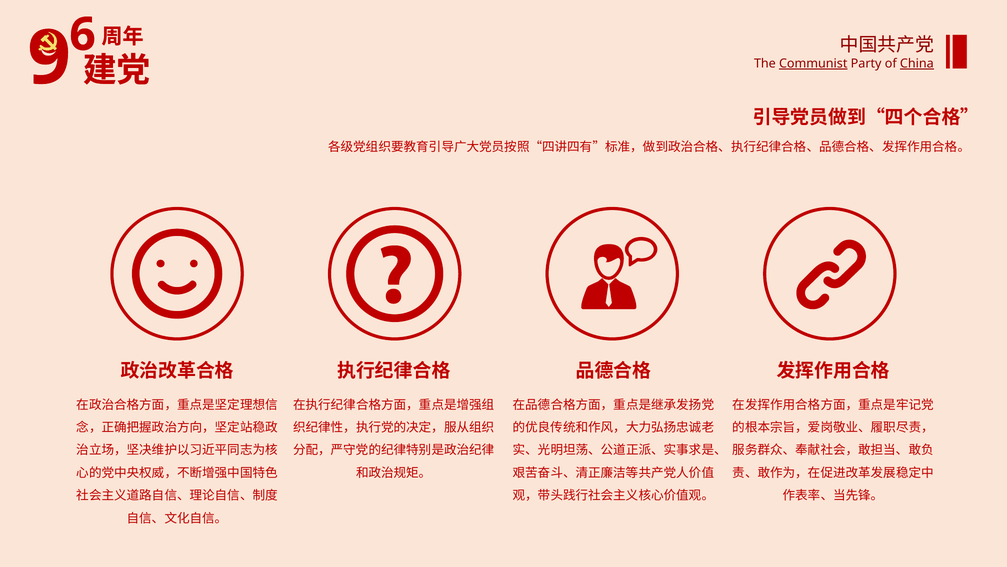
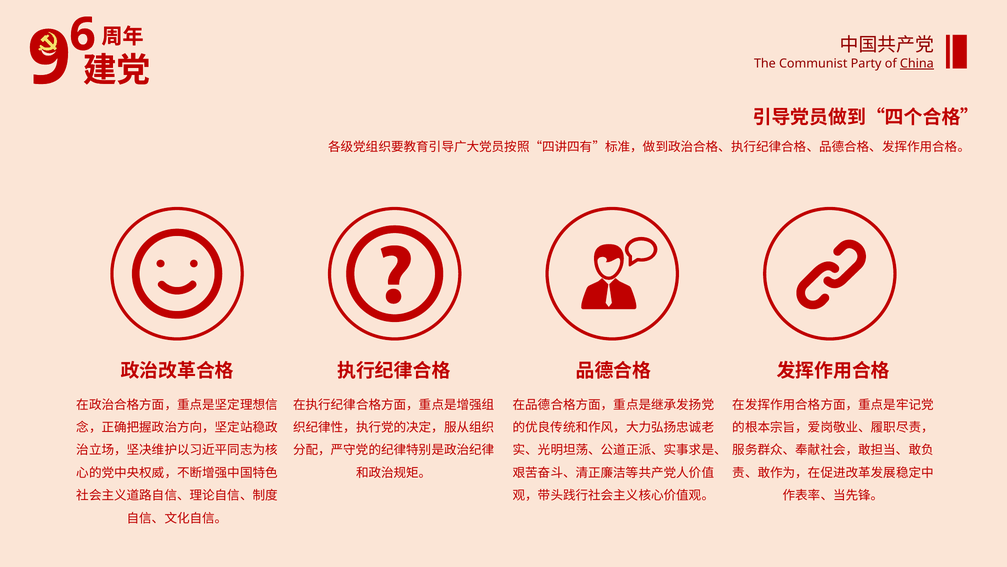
Communist underline: present -> none (813, 64)
